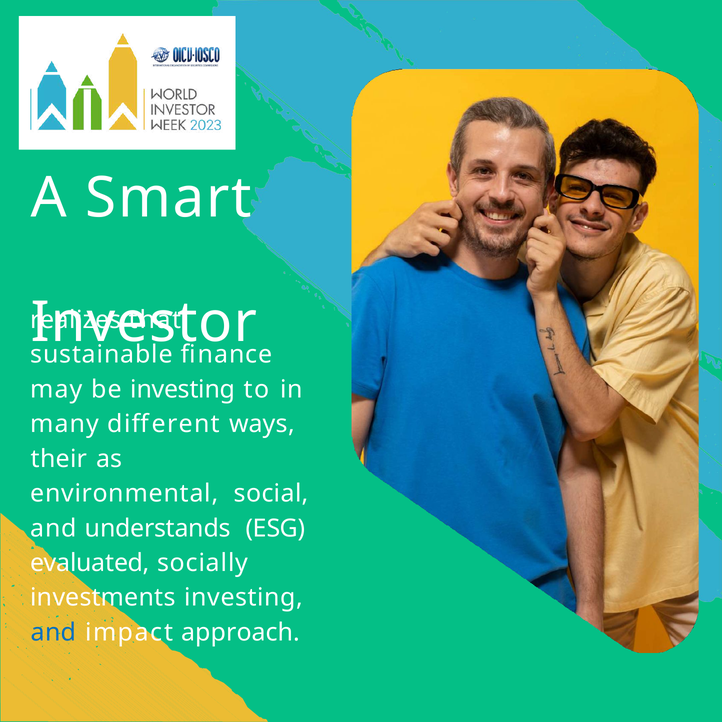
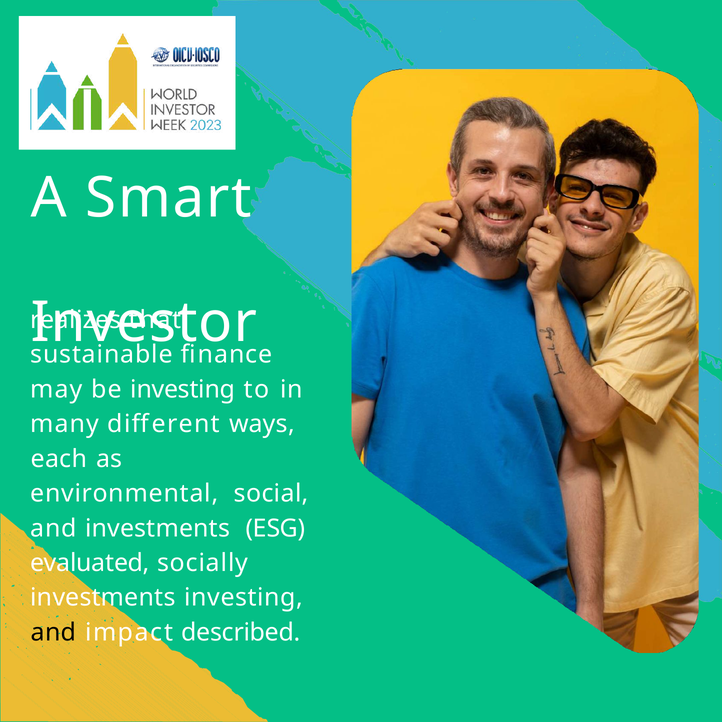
their: their -> each (59, 459)
and understands: understands -> investments (158, 528)
and colour: blue -> black (53, 633)
approach: approach -> described (241, 633)
